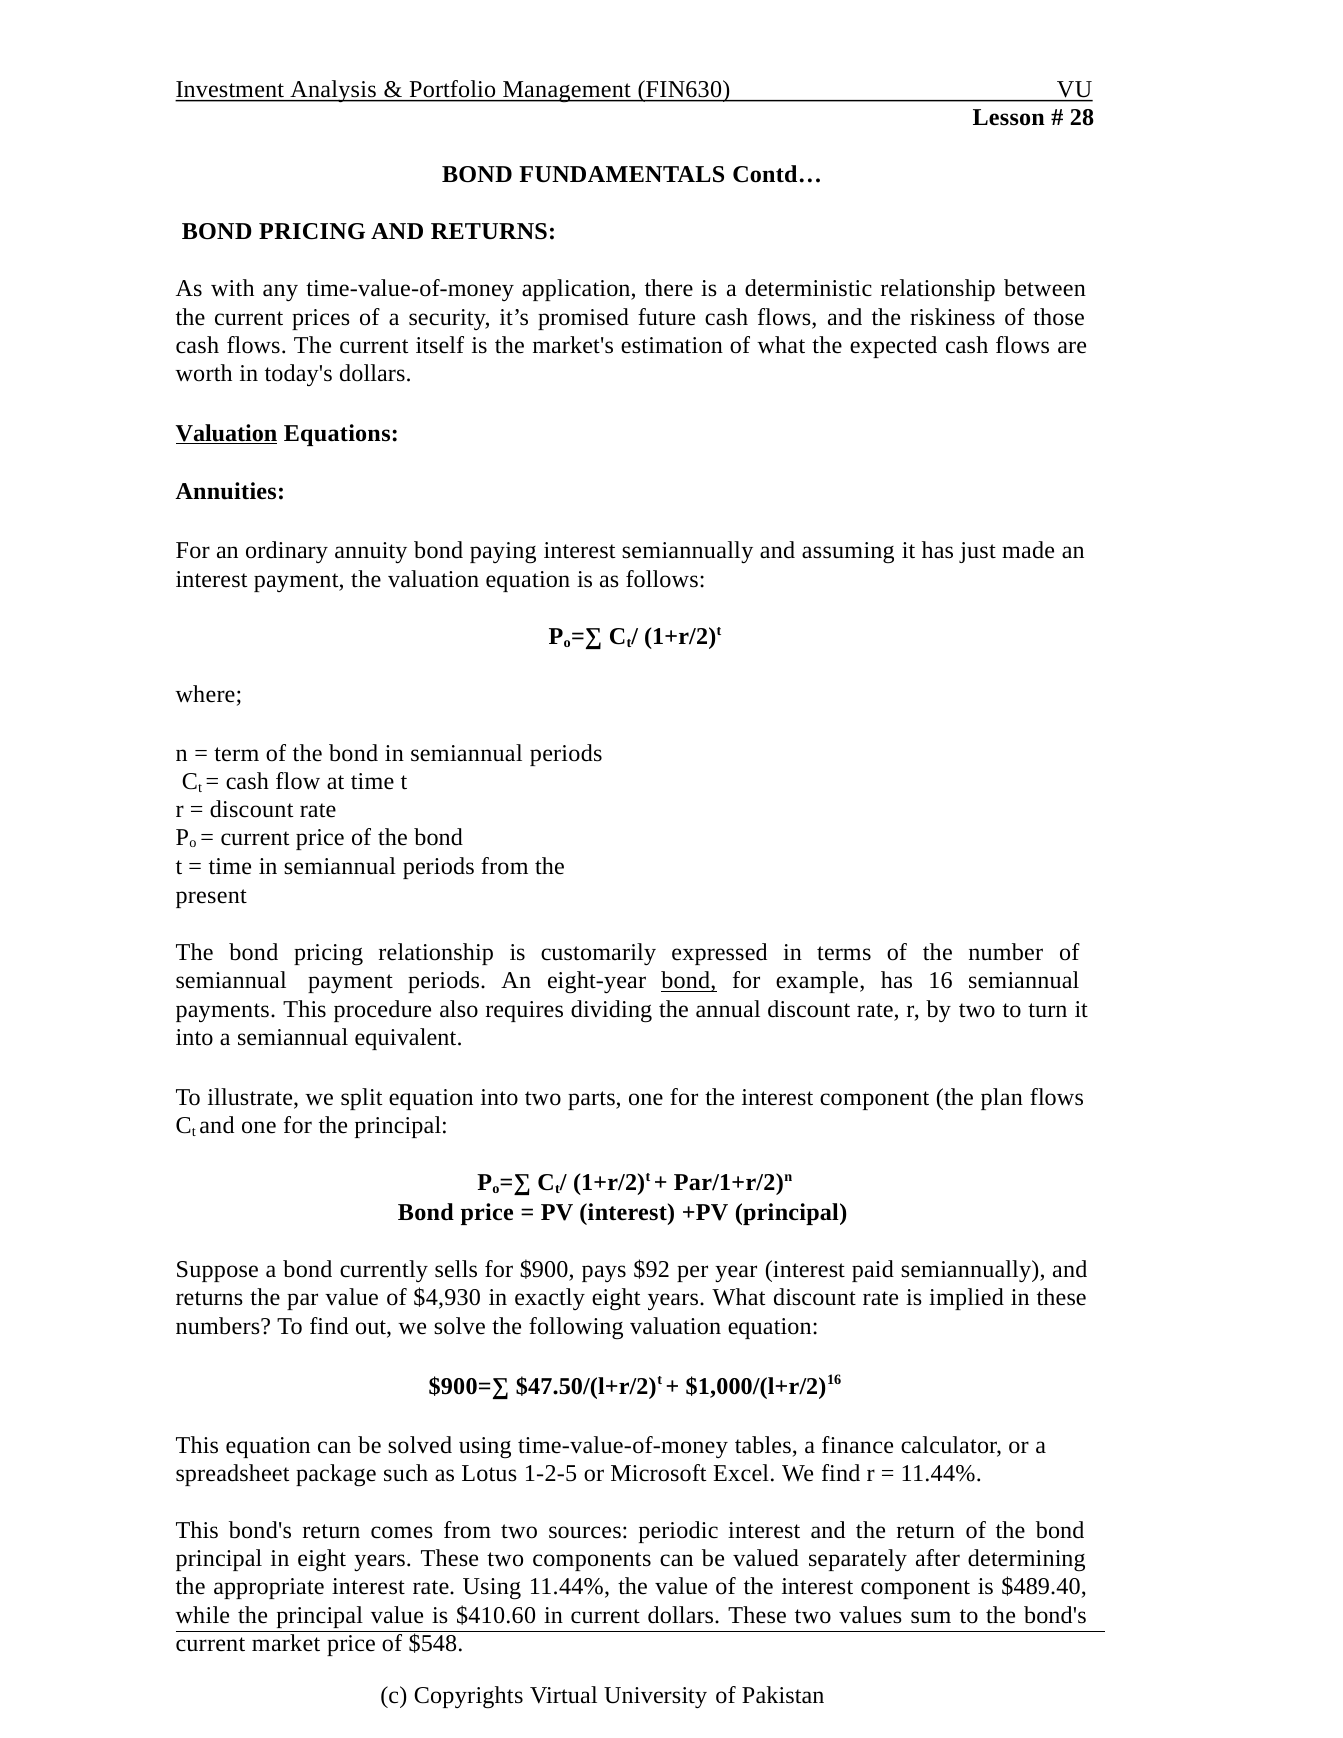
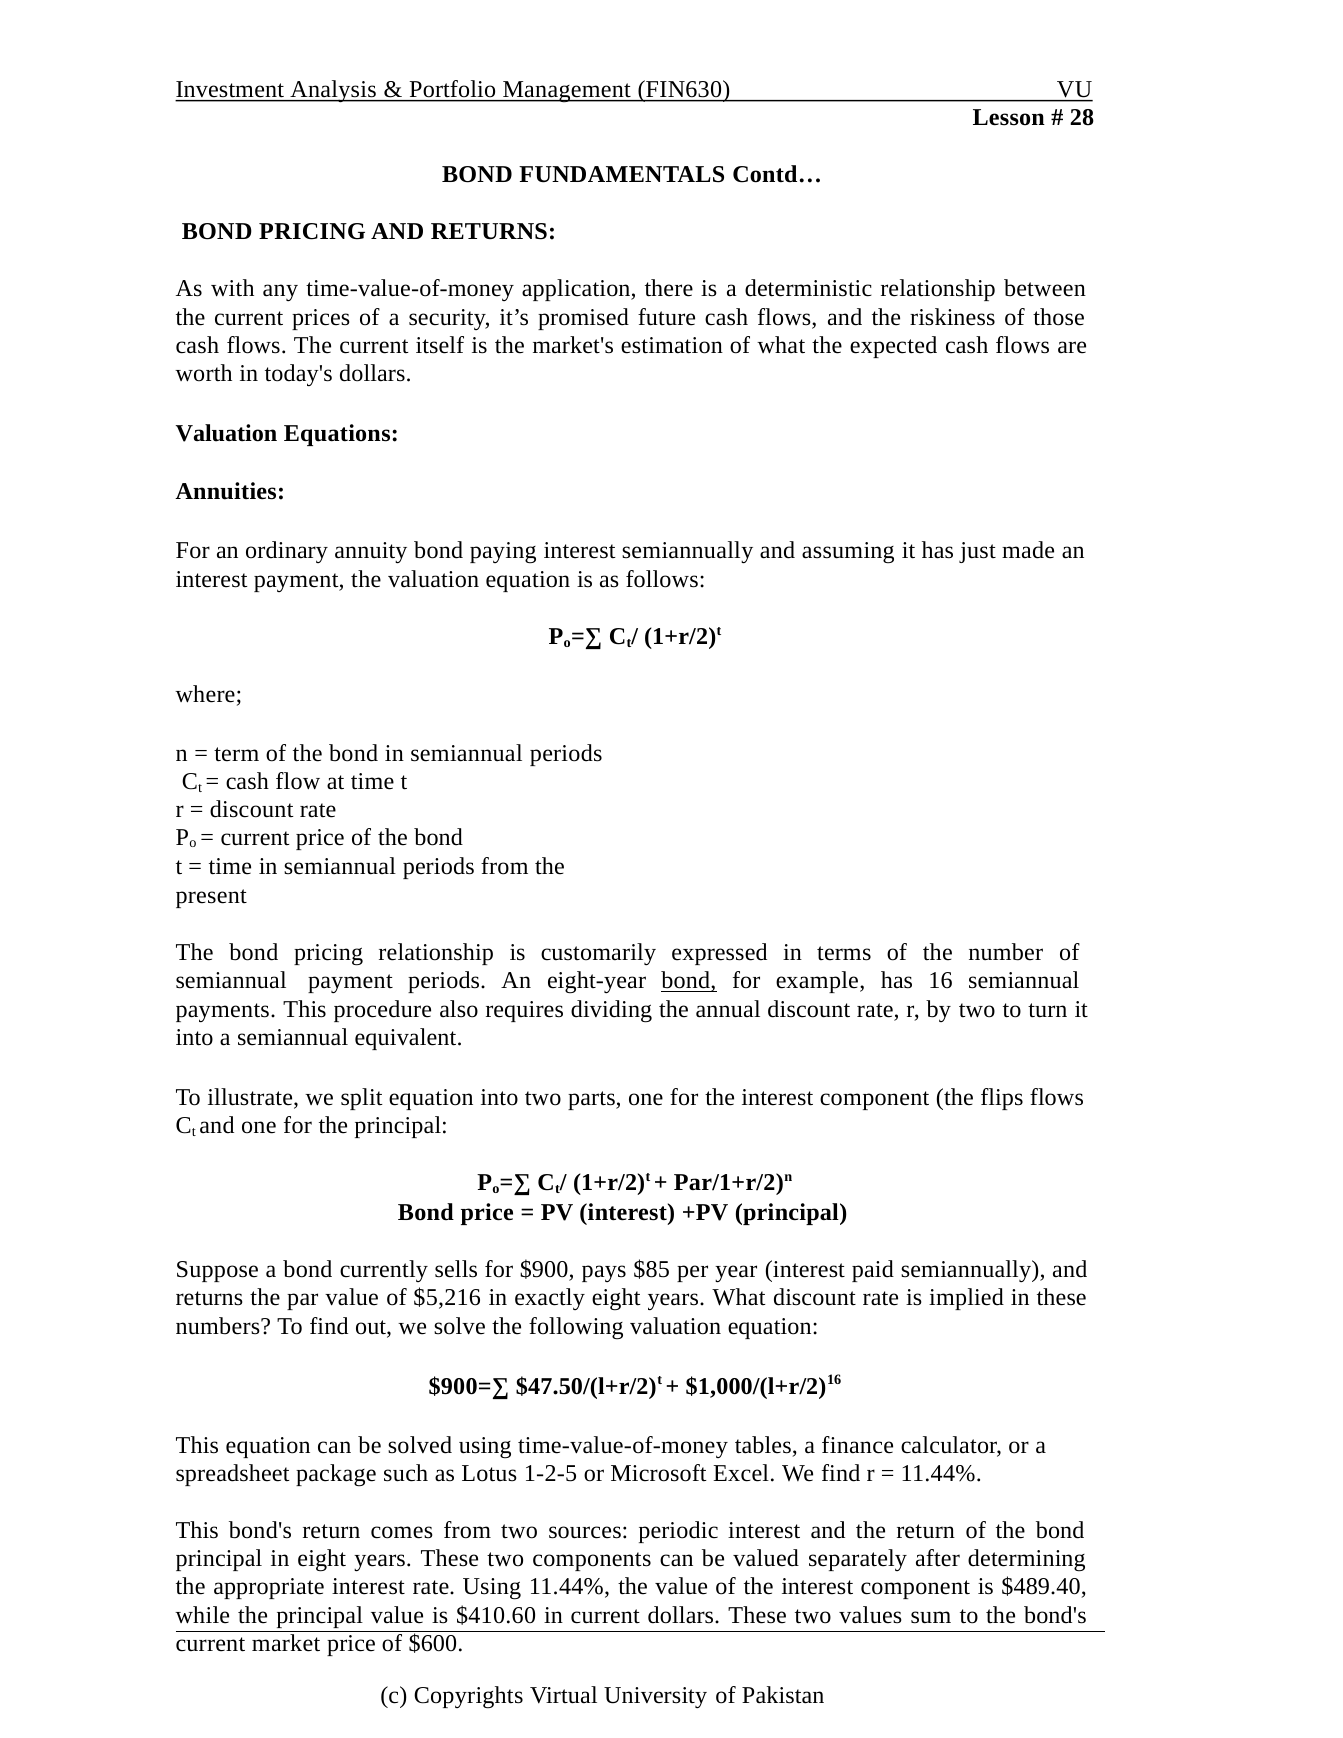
Valuation underline: present -> none (226, 433)
plan: plan -> flips (1002, 1098)
$92: $92 -> $85 (652, 1270)
$4,930: $4,930 -> $5,216 (447, 1298)
$548: $548 -> $600 (436, 1644)
